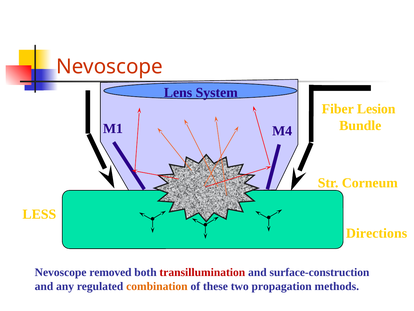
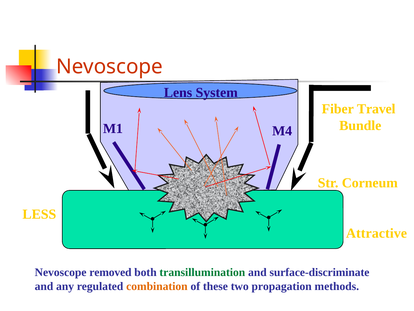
Lesion: Lesion -> Travel (376, 109)
Directions: Directions -> Attractive (377, 233)
transillumination colour: red -> green (202, 272)
surface-construction: surface-construction -> surface-discriminate (319, 272)
